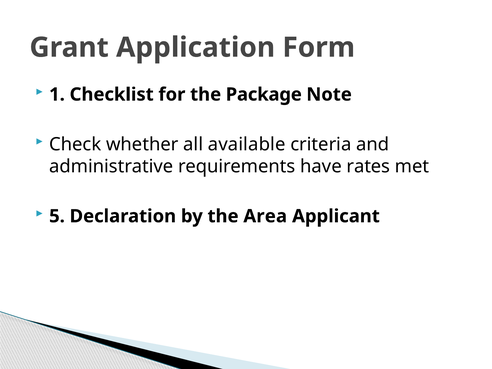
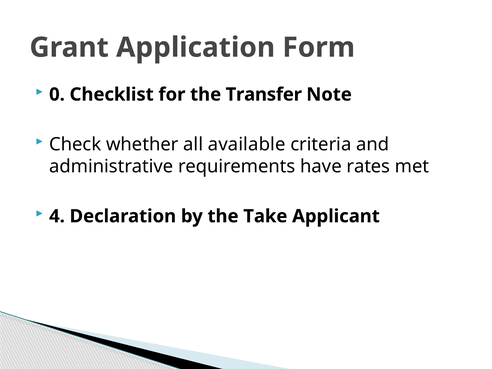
1: 1 -> 0 (57, 94)
Package: Package -> Transfer (264, 94)
5: 5 -> 4 (57, 216)
Area: Area -> Take (265, 216)
